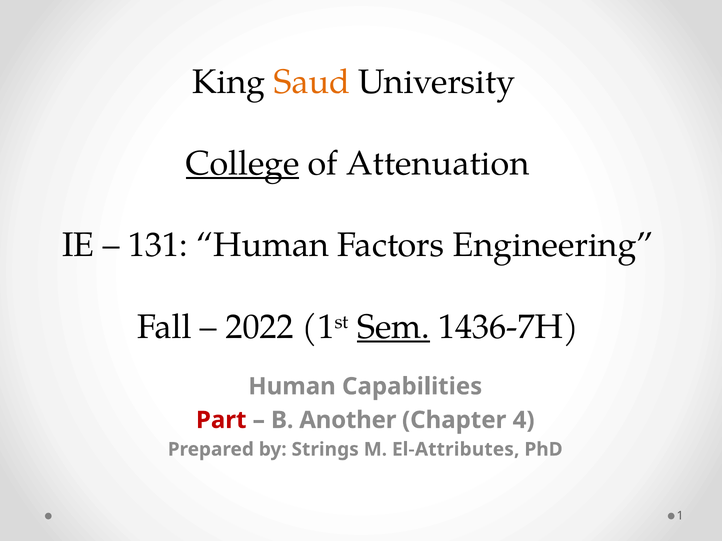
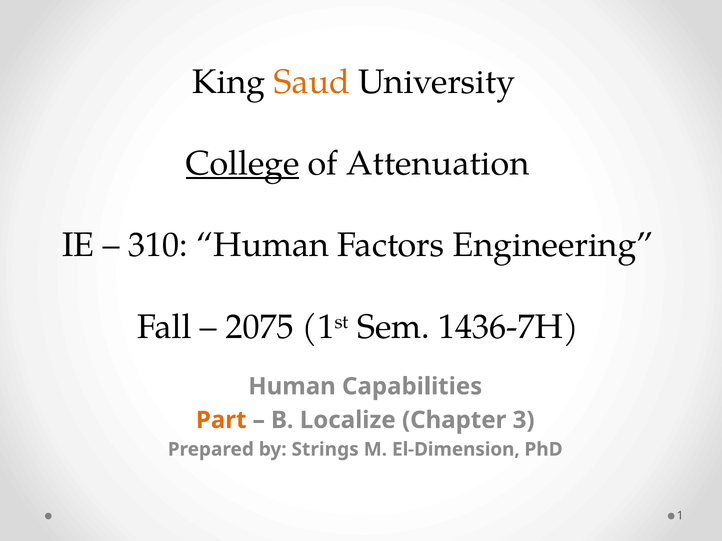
131: 131 -> 310 (158, 245)
2022: 2022 -> 2075 (260, 327)
Sem underline: present -> none (394, 327)
Part colour: red -> orange (221, 420)
Another: Another -> Localize (348, 420)
4: 4 -> 3 (524, 420)
El-Attributes: El-Attributes -> El-Dimension (456, 450)
